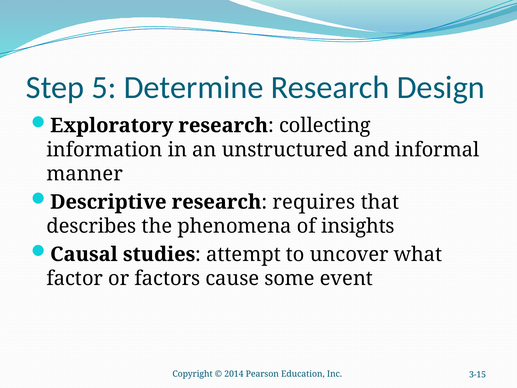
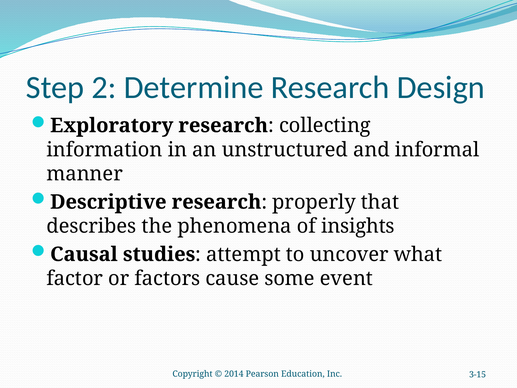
5: 5 -> 2 (104, 87)
requires: requires -> properly (314, 202)
